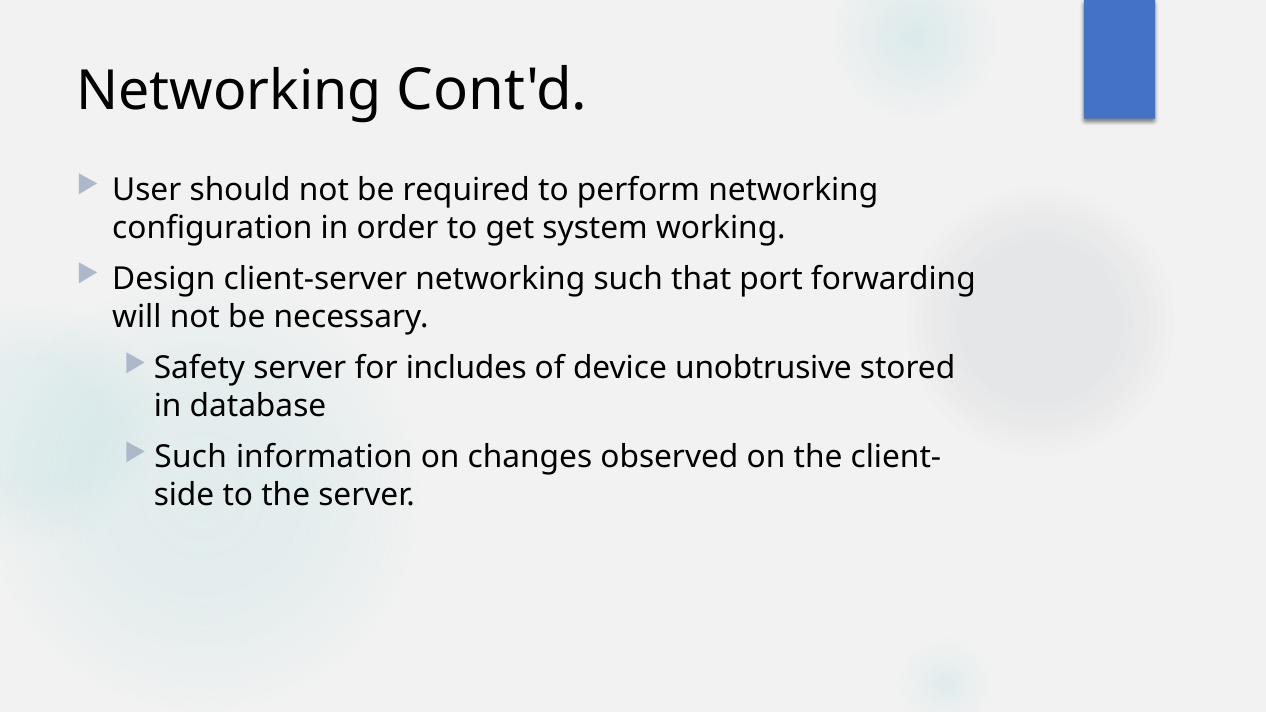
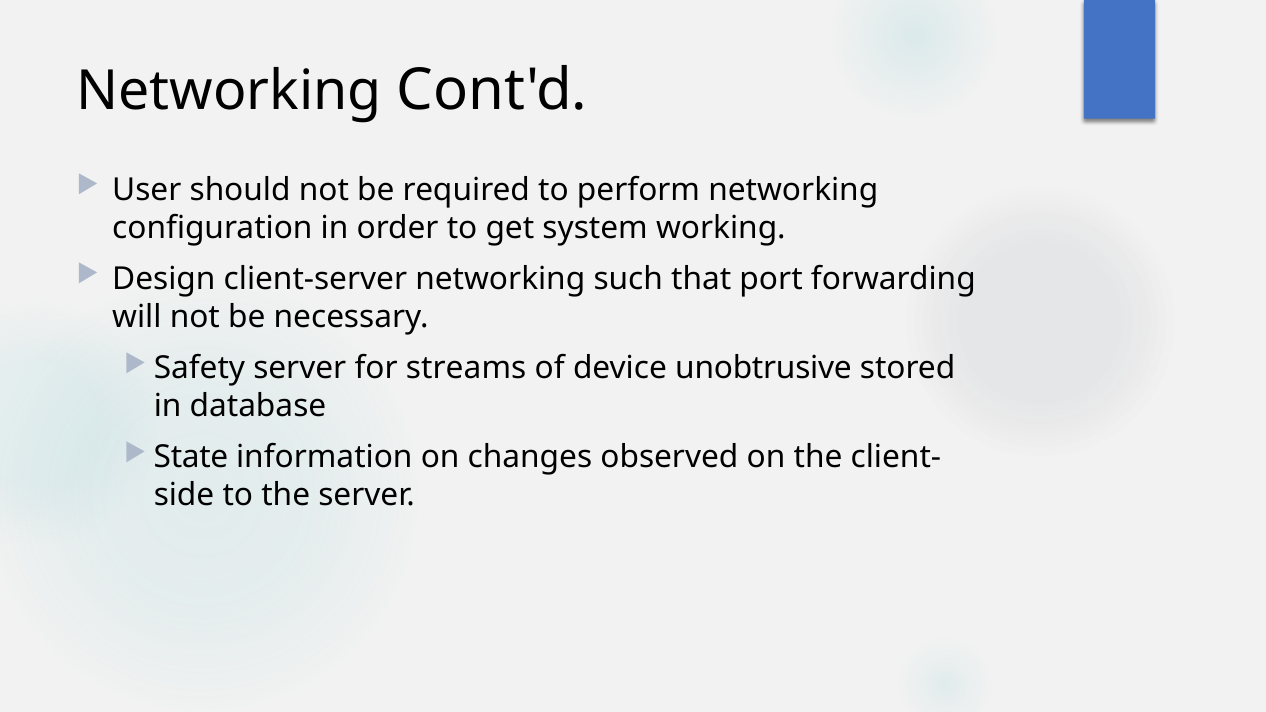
includes: includes -> streams (466, 368)
Such: Such -> State (191, 457)
